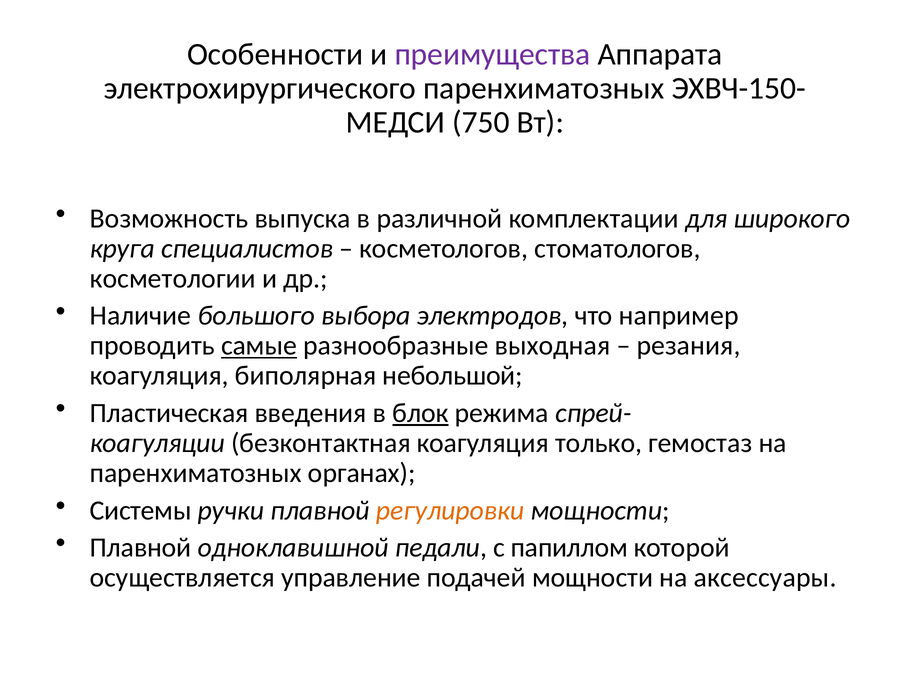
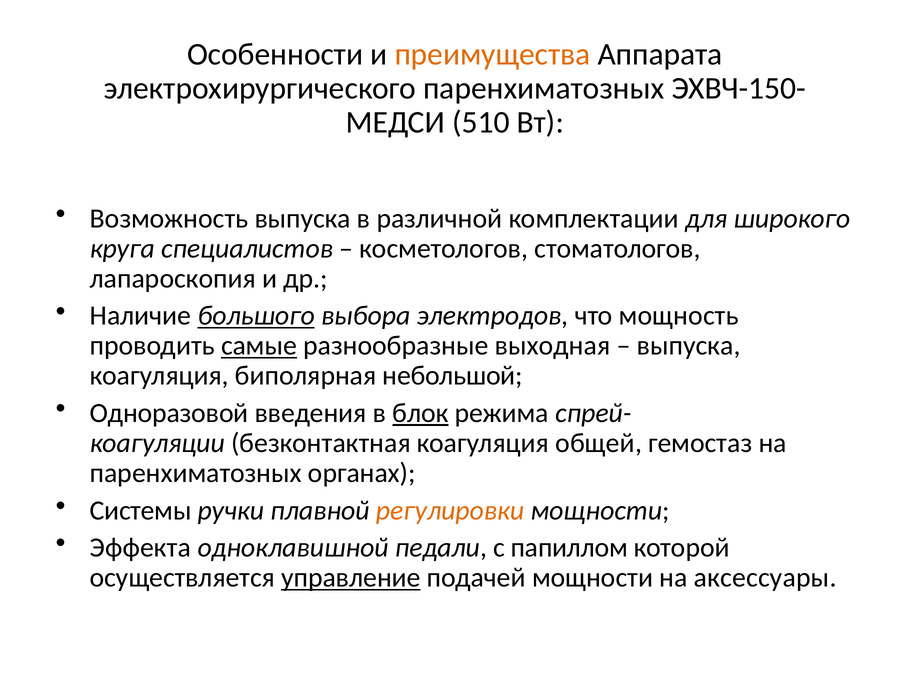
преимущества colour: purple -> orange (493, 54)
750: 750 -> 510 (481, 122)
косметологии: косметологии -> лапароскопия (173, 279)
большого underline: none -> present (256, 316)
например: например -> мощность (679, 316)
резания: резания -> выпуска (689, 346)
Пластическая: Пластическая -> Одноразовой (169, 413)
только: только -> общей (599, 443)
Плавной: Плавной -> Эффекта (140, 548)
управление underline: none -> present (351, 578)
